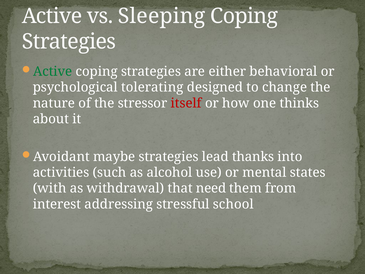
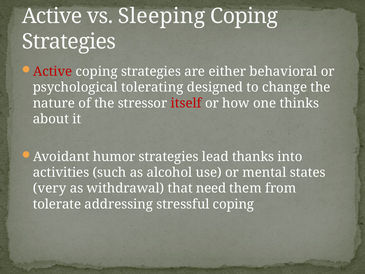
Active colour: green -> red (53, 71)
maybe: maybe -> humor (114, 157)
with: with -> very (50, 188)
interest: interest -> tolerate (57, 204)
stressful school: school -> coping (233, 204)
